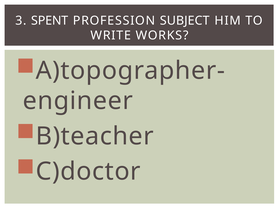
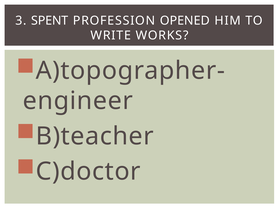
SUBJECT: SUBJECT -> OPENED (185, 21)
